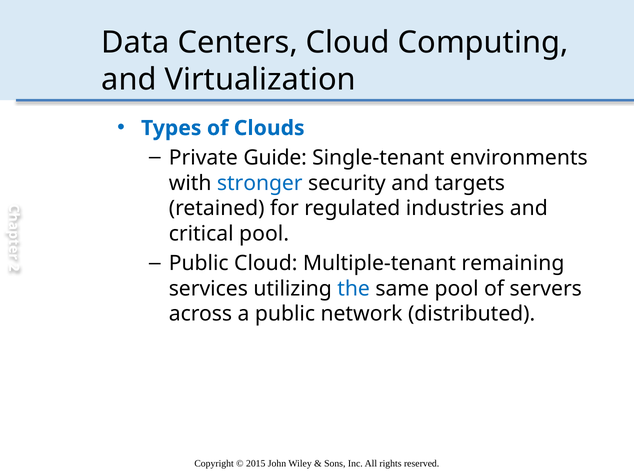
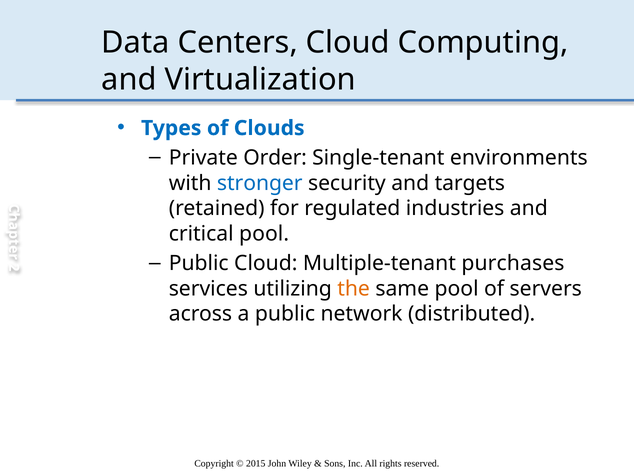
Guide: Guide -> Order (275, 158)
remaining: remaining -> purchases (513, 264)
the colour: blue -> orange (354, 289)
